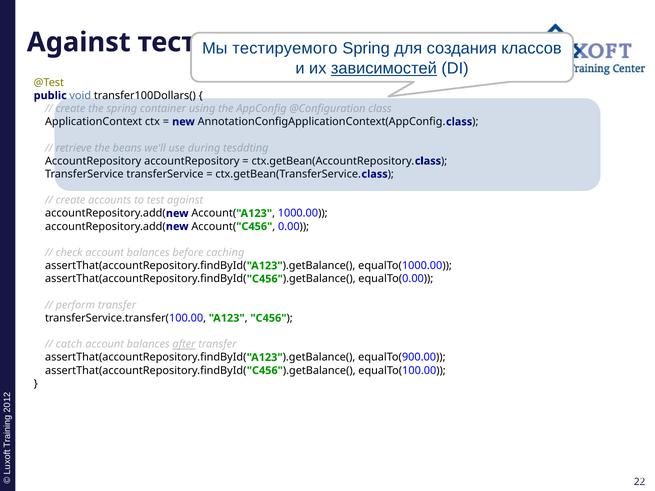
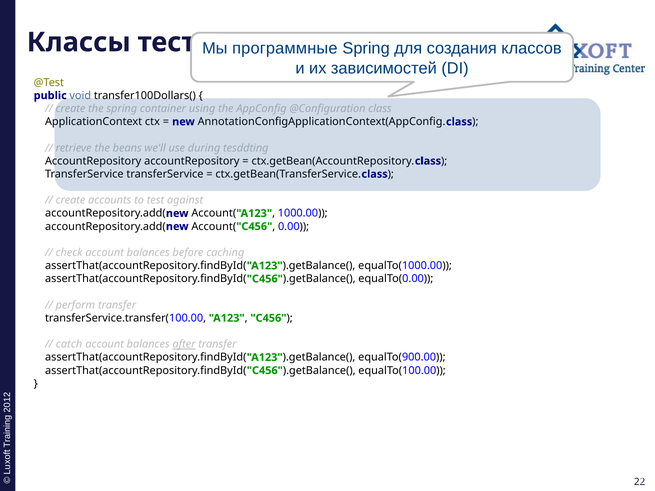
Against: Against -> Классы (79, 42)
тестируемого: тестируемого -> программные (285, 49)
зависимостей underline: present -> none (384, 68)
